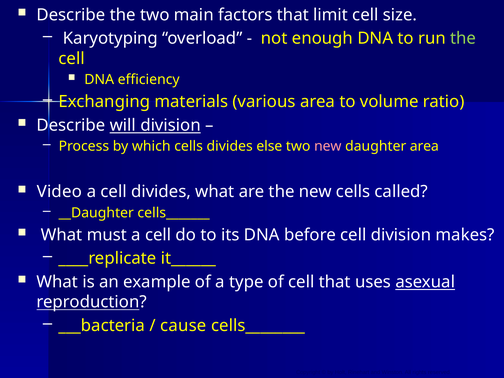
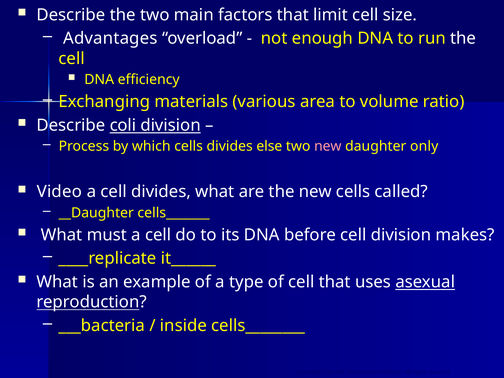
Karyotyping: Karyotyping -> Advantages (110, 38)
the colour: light green -> white (463, 38)
will: will -> coli (123, 125)
daughter area: area -> only (424, 146)
cause: cause -> inside (183, 326)
